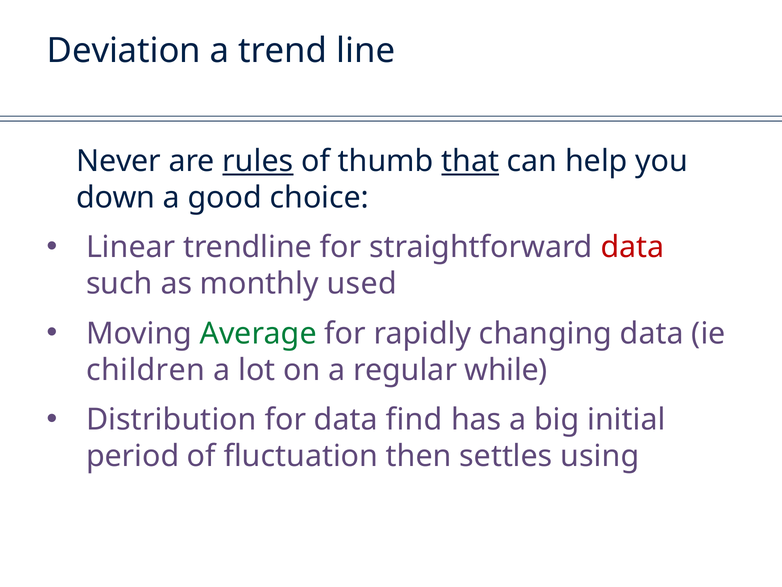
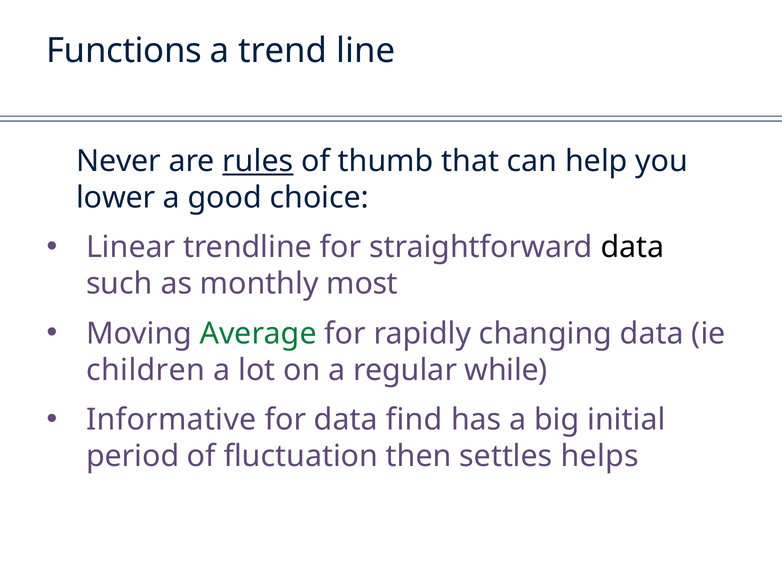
Deviation: Deviation -> Functions (124, 51)
that underline: present -> none (470, 161)
down: down -> lower (116, 198)
data colour: red -> black (632, 247)
used: used -> most (362, 284)
Distribution: Distribution -> Informative (171, 419)
using: using -> helps (600, 456)
